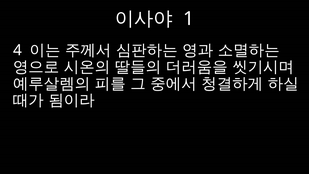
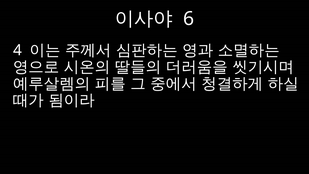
1: 1 -> 6 (189, 19)
